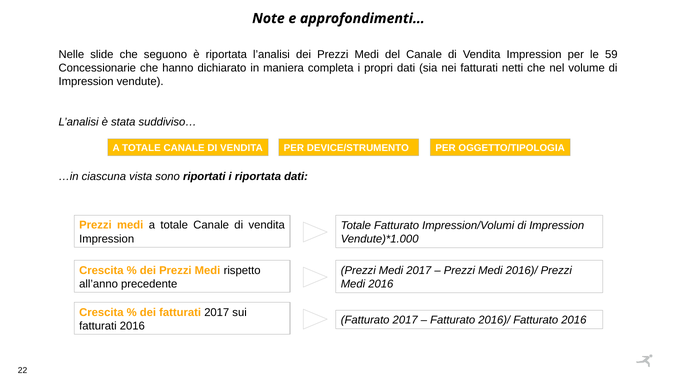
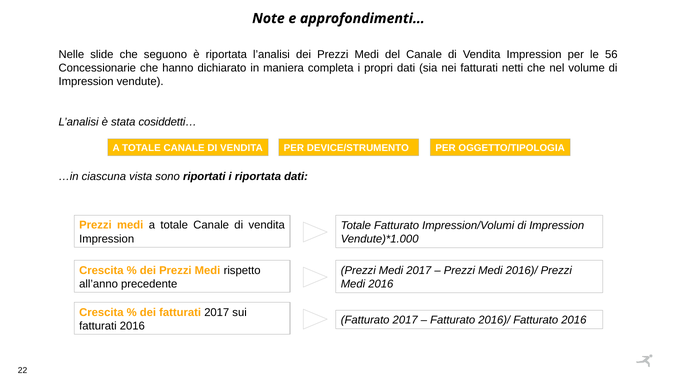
59: 59 -> 56 (611, 55)
suddiviso…: suddiviso… -> cosiddetti… (168, 122)
